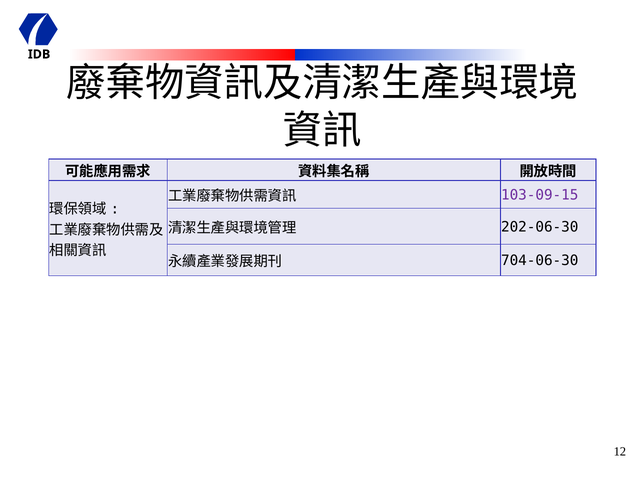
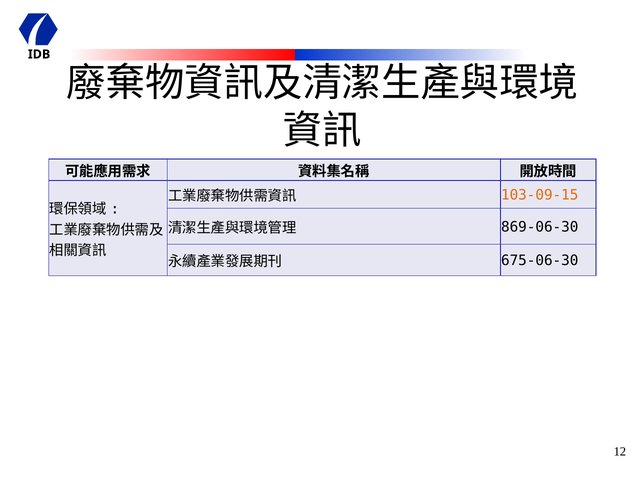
103-09-15 colour: purple -> orange (540, 195)
202-06-30: 202-06-30 -> 869-06-30 (540, 227)
704-06-30: 704-06-30 -> 675-06-30 (540, 260)
